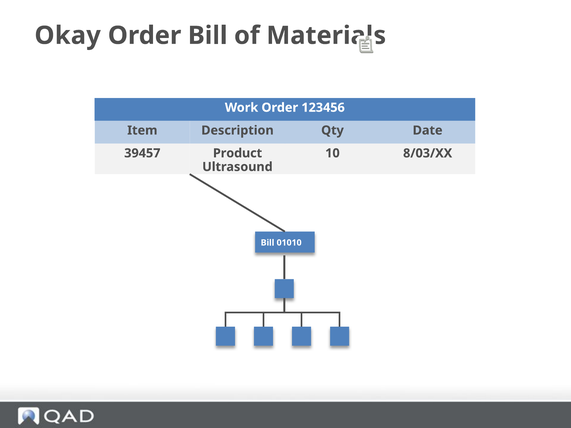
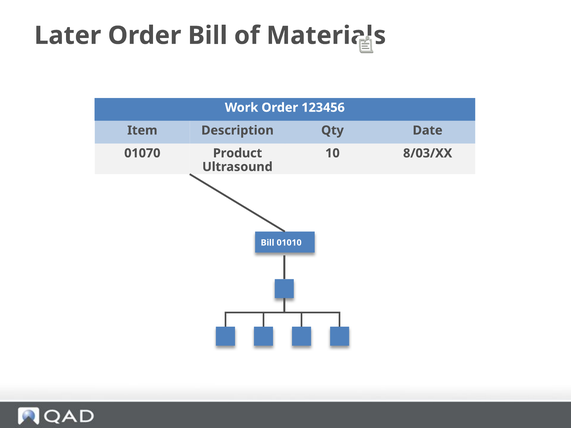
Okay: Okay -> Later (68, 36)
39457: 39457 -> 01070 (142, 153)
